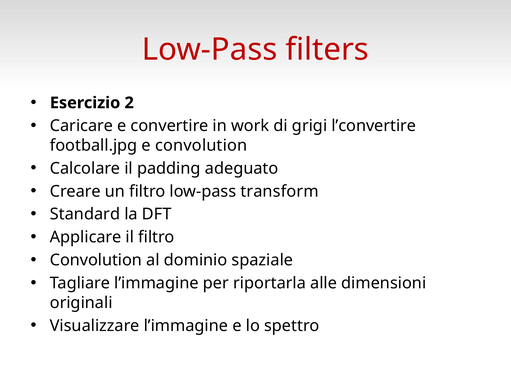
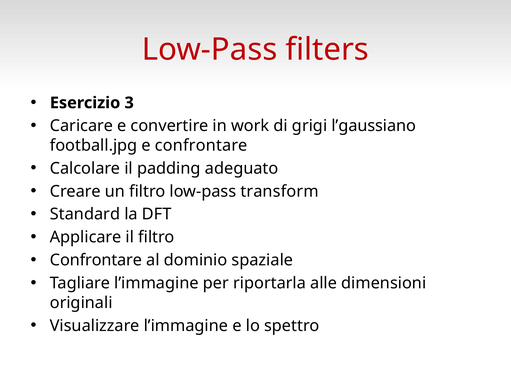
2: 2 -> 3 (129, 103)
l’convertire: l’convertire -> l’gaussiano (374, 126)
e convolution: convolution -> confrontare (201, 145)
Convolution: Convolution -> Confrontare (96, 260)
